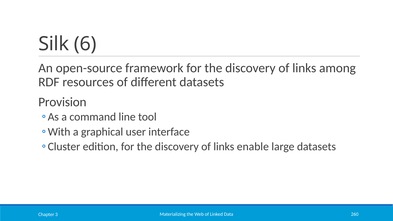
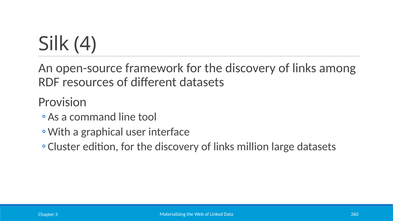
6: 6 -> 4 (85, 44)
enable: enable -> million (253, 147)
